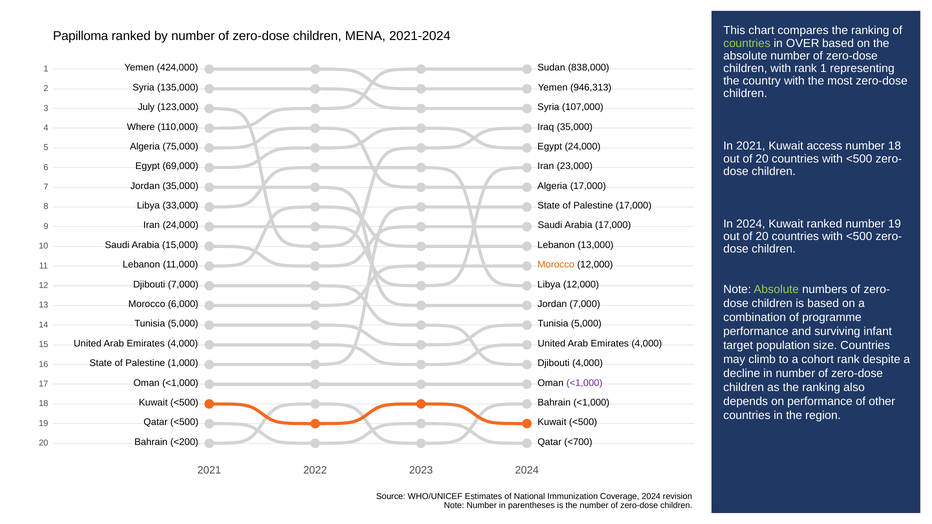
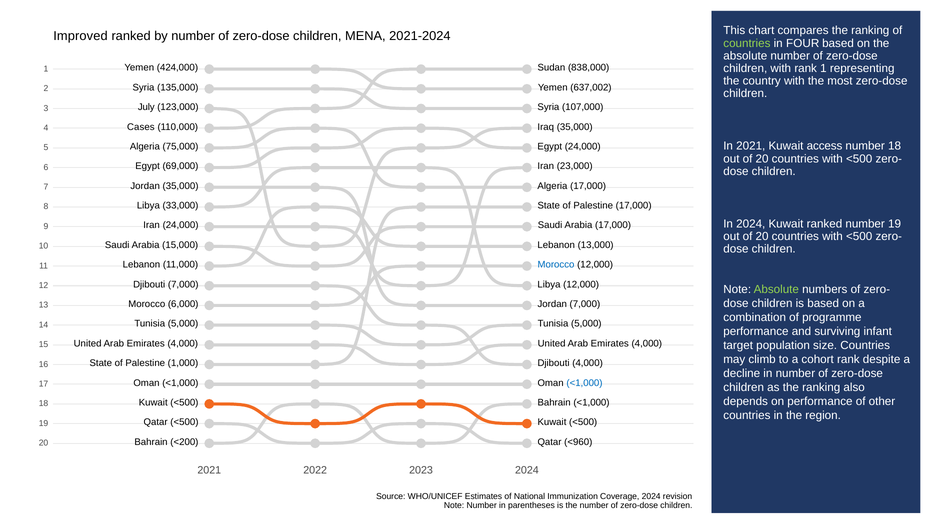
Papilloma: Papilloma -> Improved (80, 36)
OVER: OVER -> FOUR (803, 43)
946,313: 946,313 -> 637,002 (591, 88)
Where: Where -> Cases (141, 127)
Morocco colour: orange -> blue (556, 265)
<1,000 colour: purple -> blue (584, 383)
<700: <700 -> <960 (578, 442)
